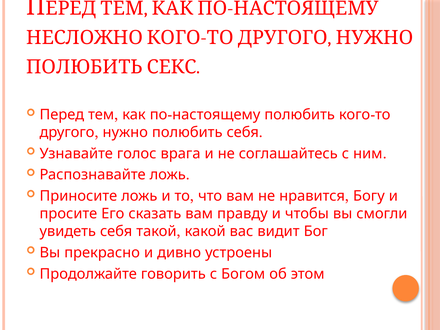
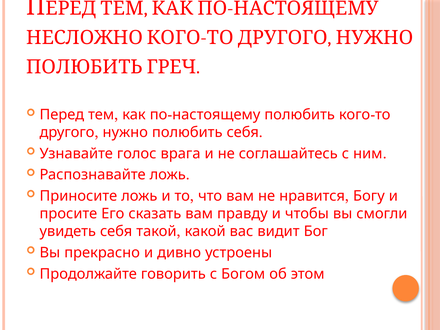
СЕКС: СЕКС -> ГРЕЧ (172, 67)
